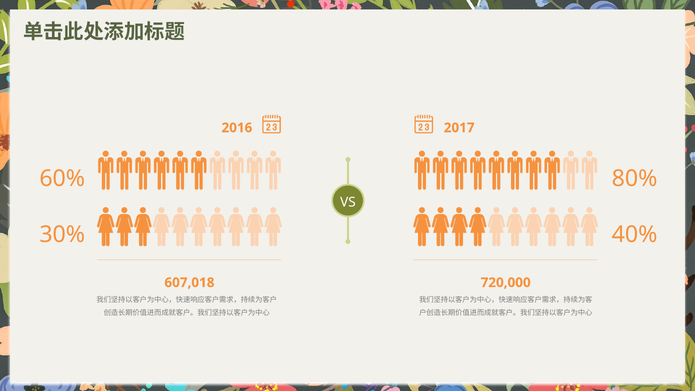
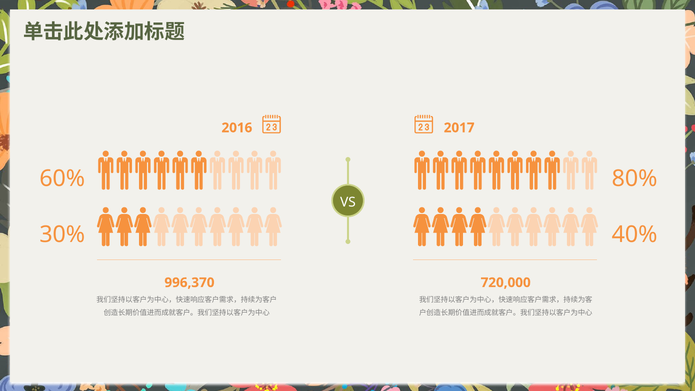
607,018: 607,018 -> 996,370 (189, 283)
